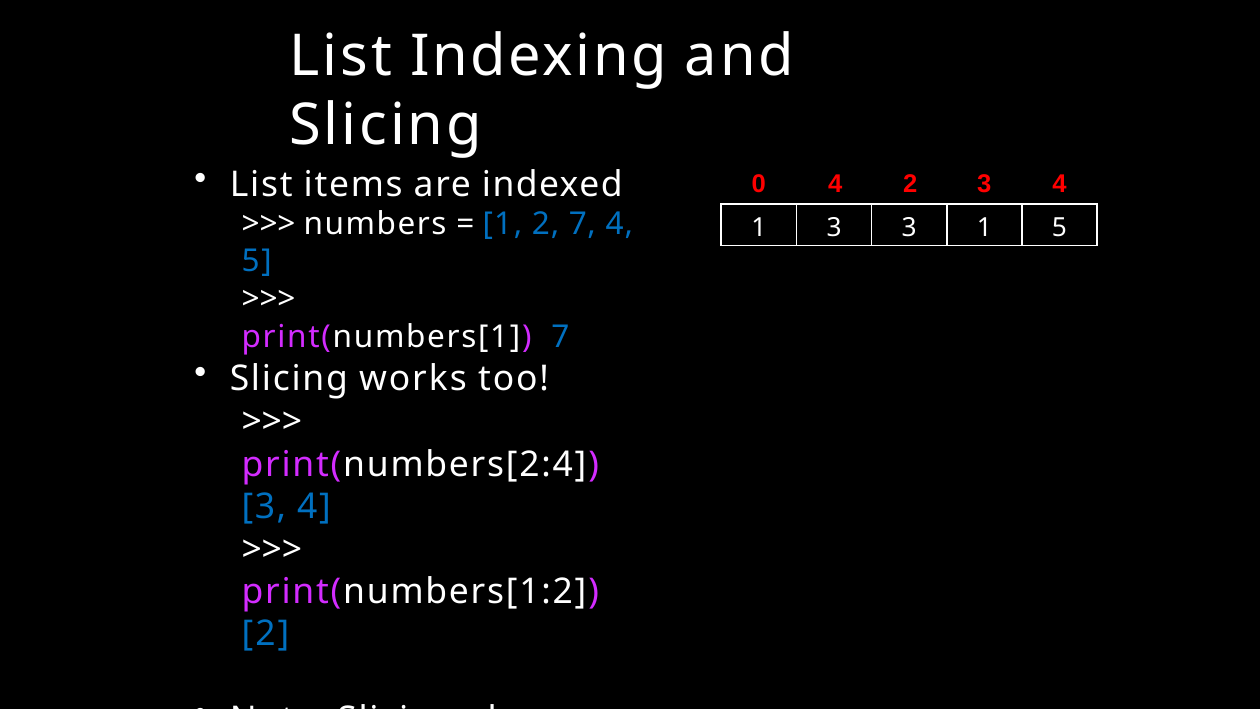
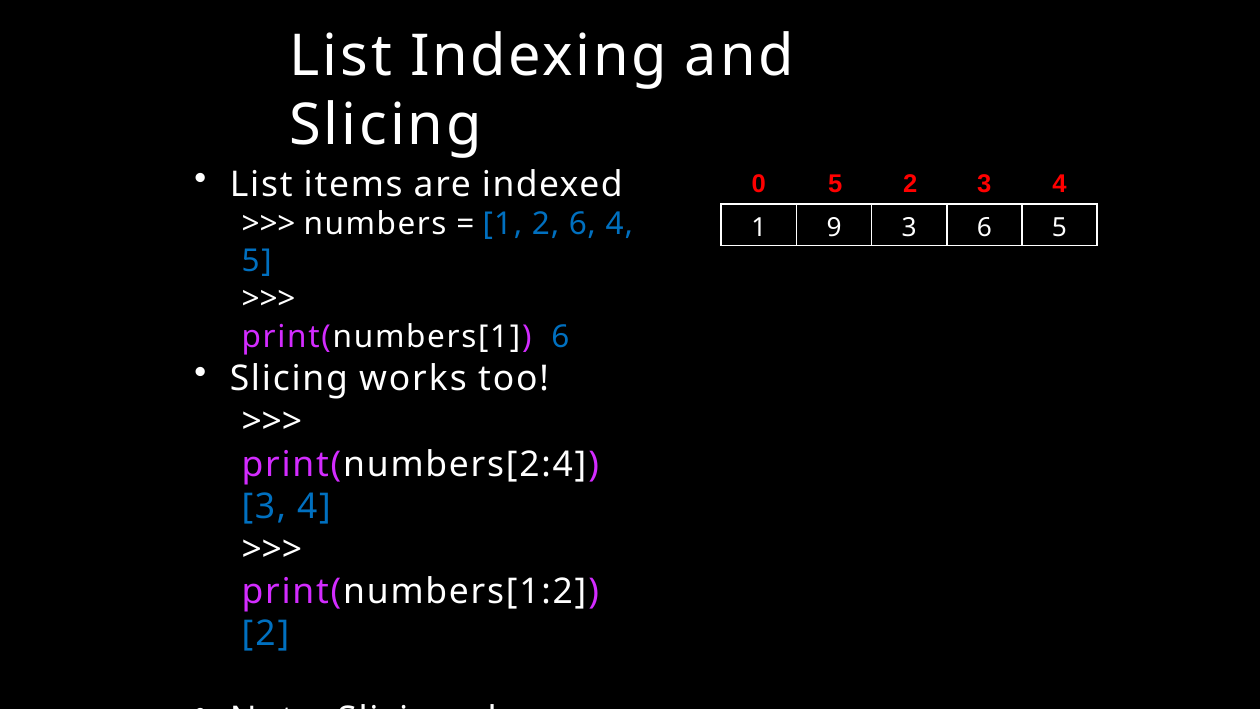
0 4: 4 -> 5 (835, 184)
2 7: 7 -> 6 (582, 224)
1 3: 3 -> 9 (834, 228)
3 1: 1 -> 6 (984, 228)
print(numbers[1 7: 7 -> 6 (560, 337)
